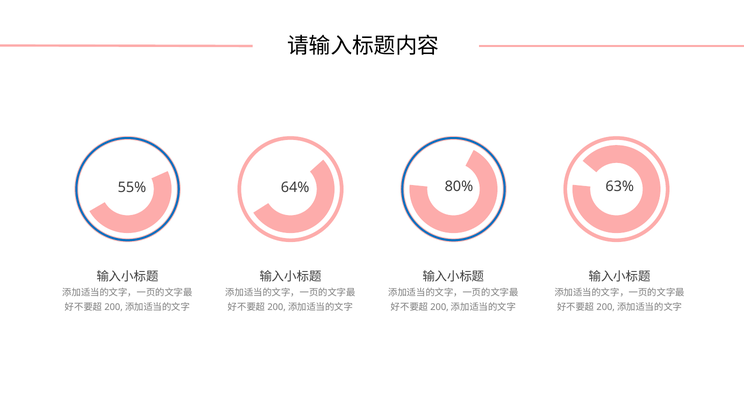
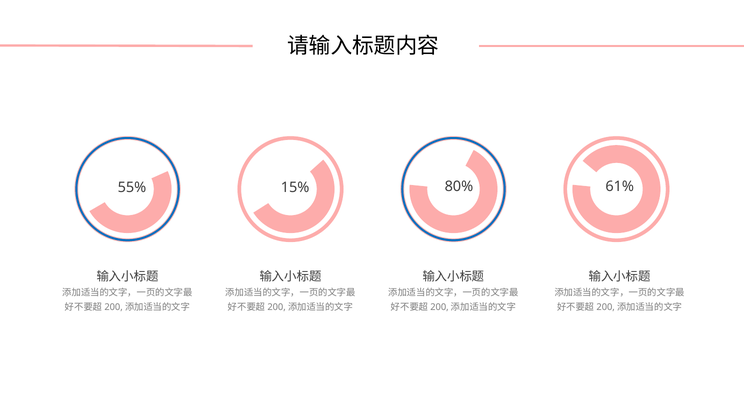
64%: 64% -> 15% (295, 188)
63%: 63% -> 61% (620, 187)
